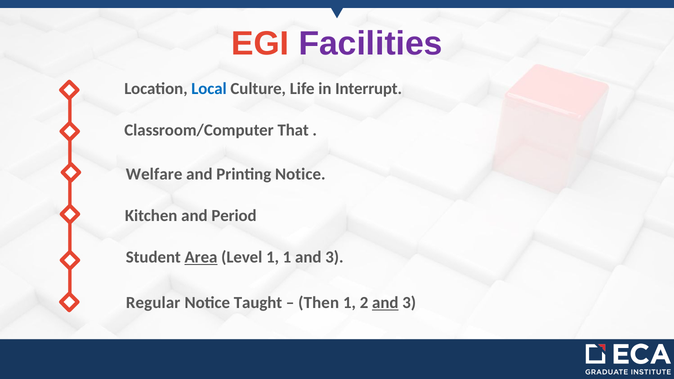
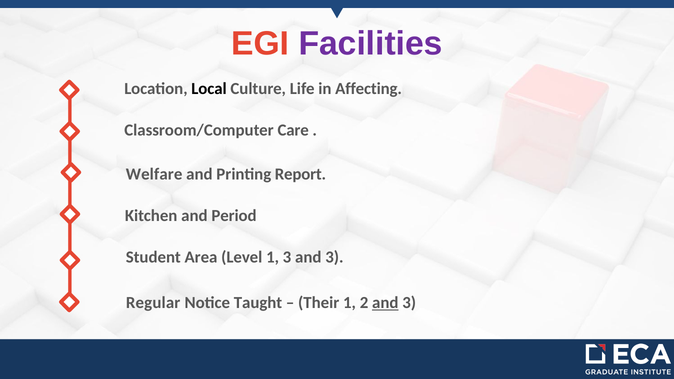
Local colour: blue -> black (209, 89)
Interrupt: Interrupt -> Affecting (369, 89)
That: That -> Care (293, 130)
Printing Notice: Notice -> Report (300, 174)
Area underline: present -> none (201, 257)
1 1: 1 -> 3 (287, 257)
Then: Then -> Their (319, 303)
